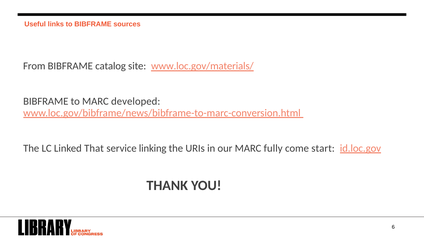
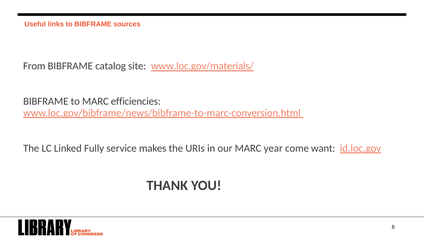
developed: developed -> efficiencies (136, 102)
That: That -> Fully (94, 149)
linking: linking -> makes (153, 149)
fully: fully -> year (273, 149)
start: start -> want (323, 149)
